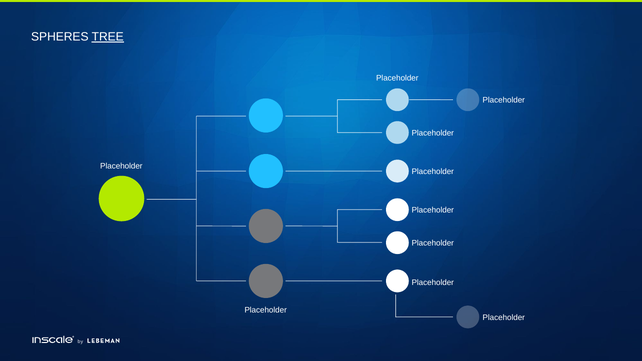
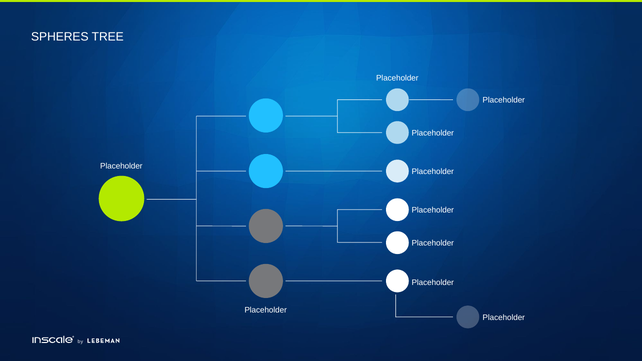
TREE underline: present -> none (108, 37)
